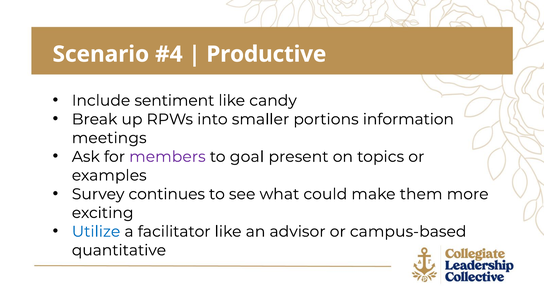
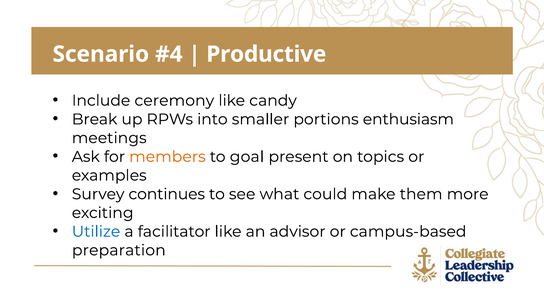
sentiment: sentiment -> ceremony (174, 101)
information: information -> enthusiasm (408, 119)
members colour: purple -> orange (167, 157)
quantitative: quantitative -> preparation (119, 250)
